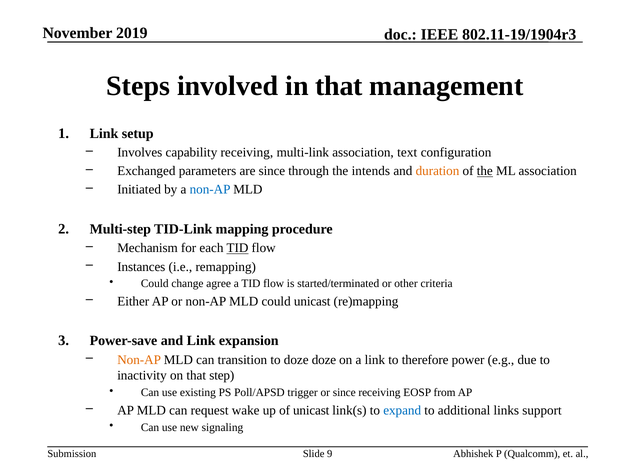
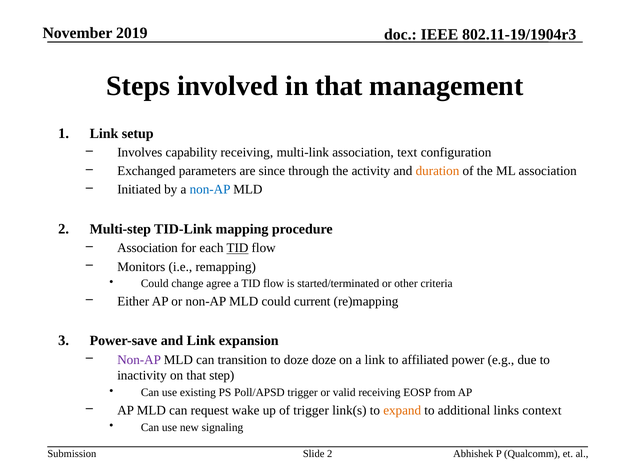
intends: intends -> activity (371, 171)
the underline: present -> none (485, 171)
Mechanism: Mechanism -> Association (148, 248)
Instances: Instances -> Monitors (141, 266)
could unicast: unicast -> current (312, 301)
Non-AP colour: orange -> purple (139, 360)
therefore: therefore -> affiliated (425, 360)
or since: since -> valid (344, 392)
of unicast: unicast -> trigger (311, 410)
expand colour: blue -> orange (402, 410)
support: support -> context (542, 410)
Slide 9: 9 -> 2 (330, 453)
